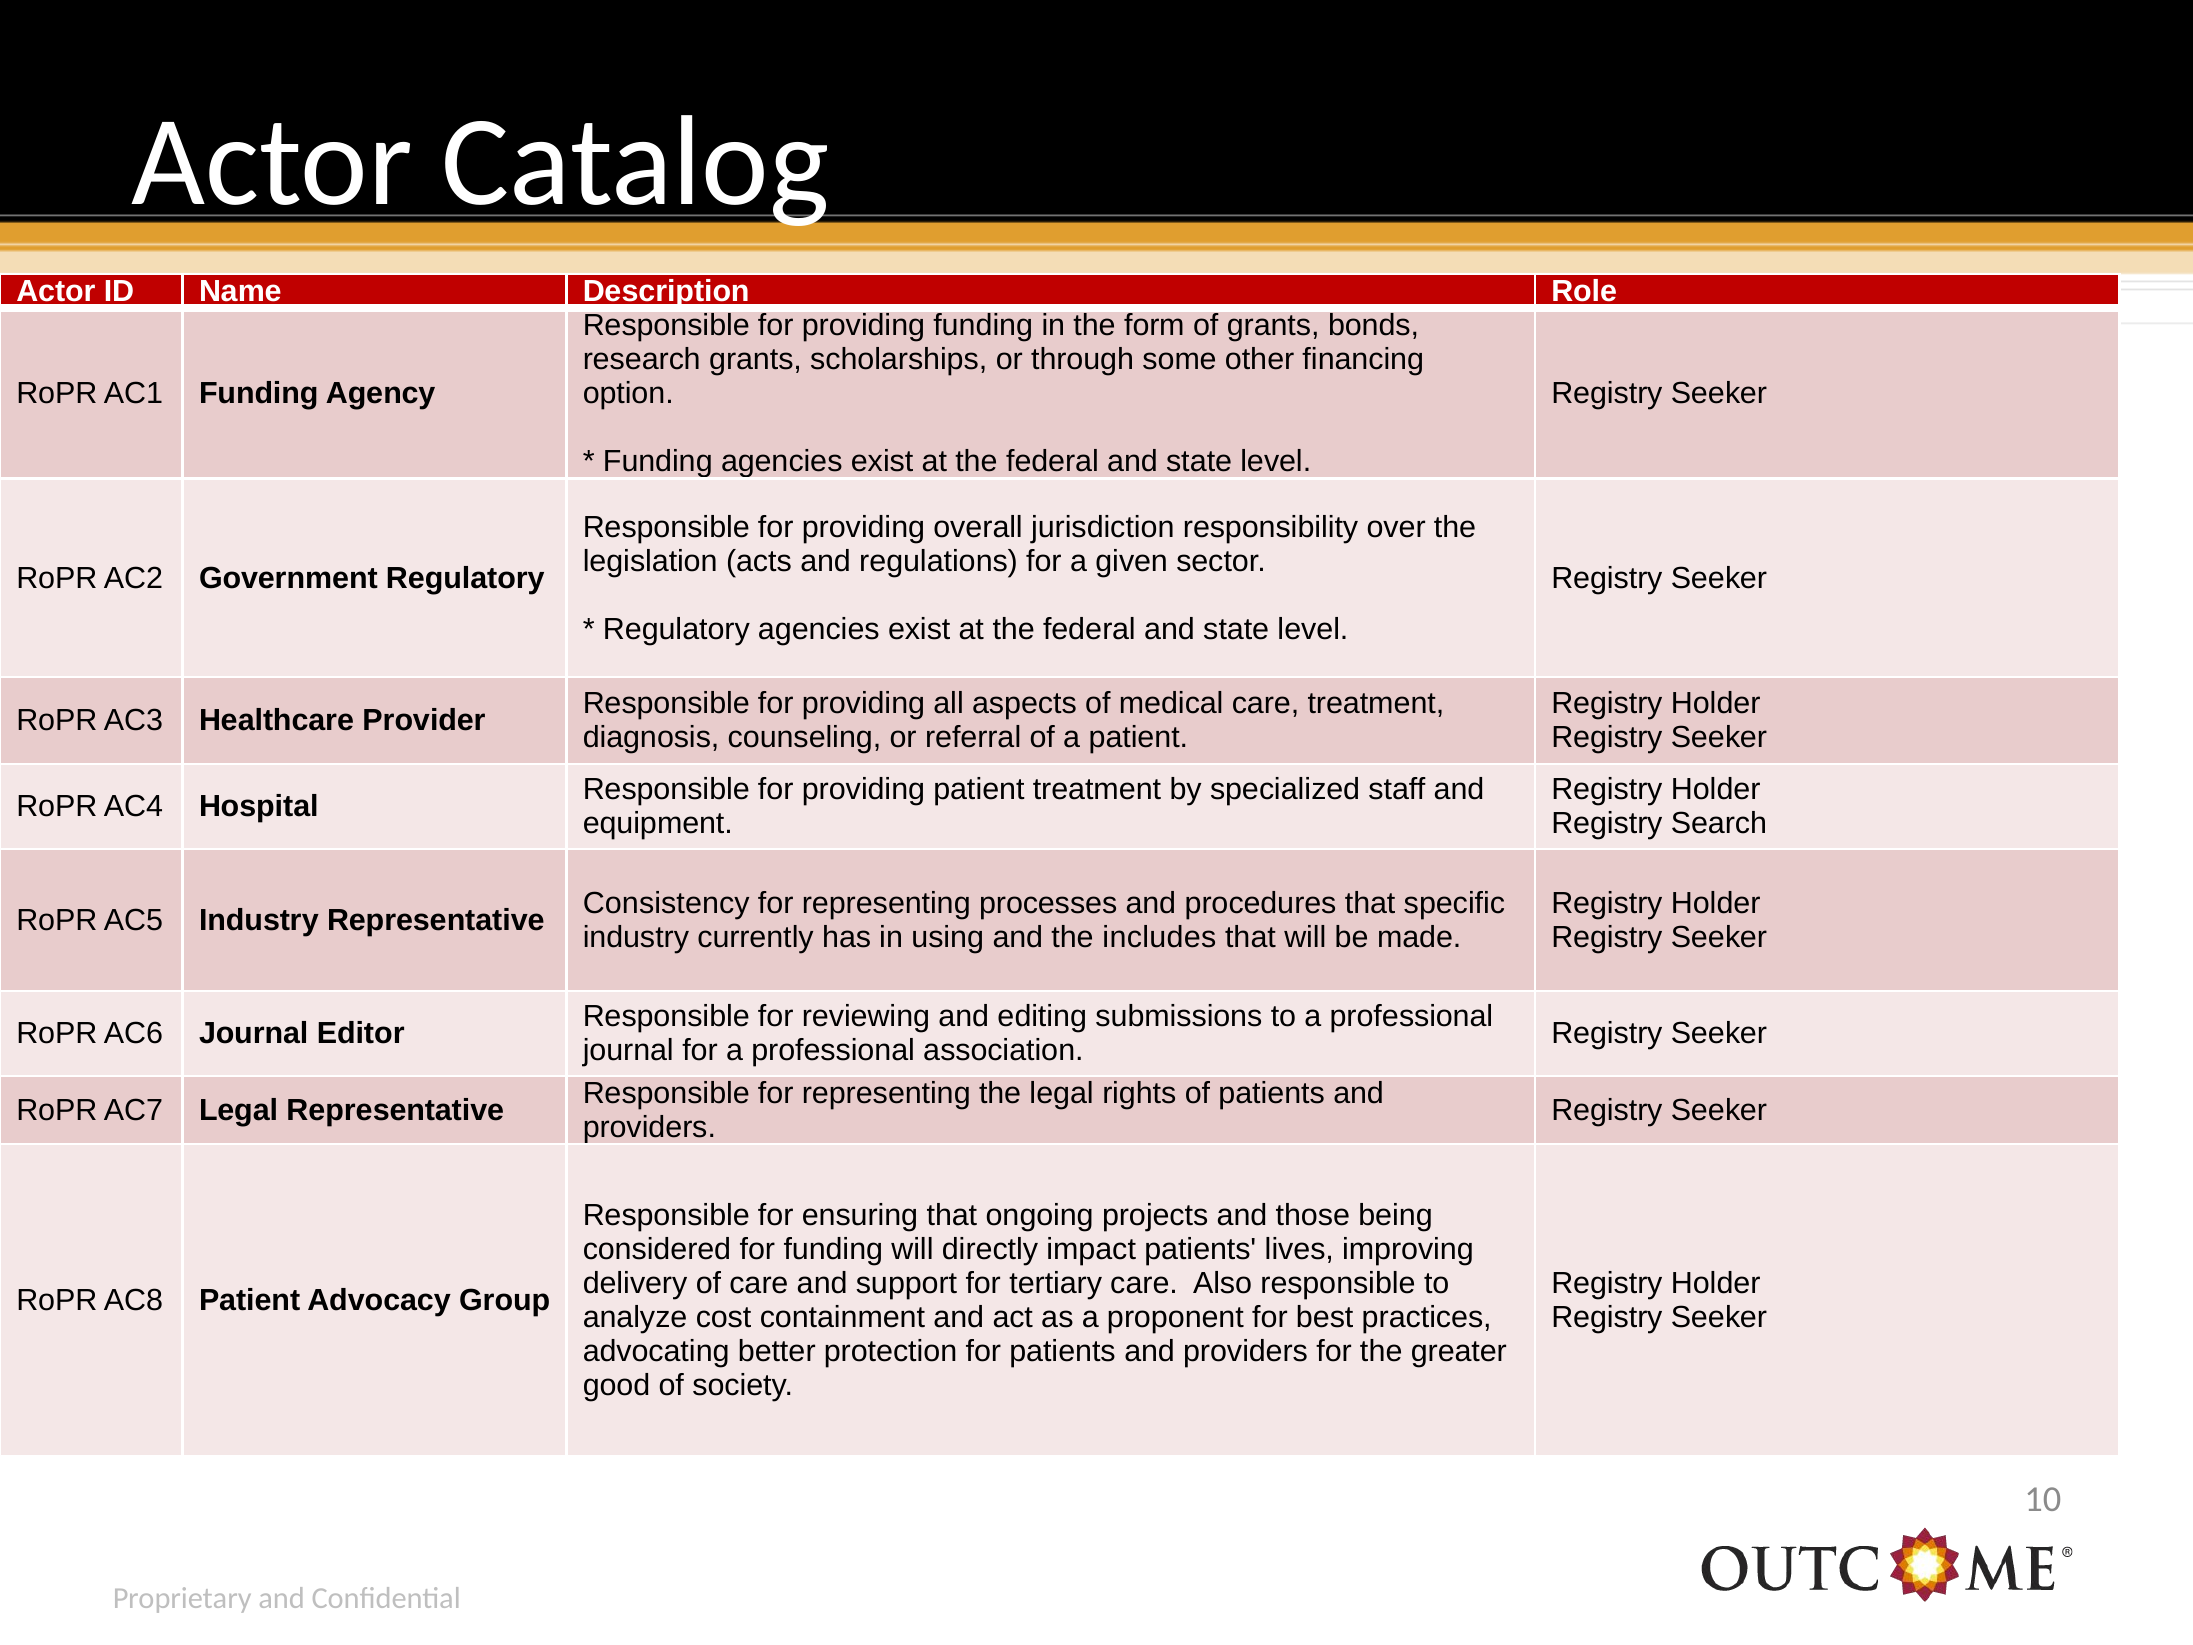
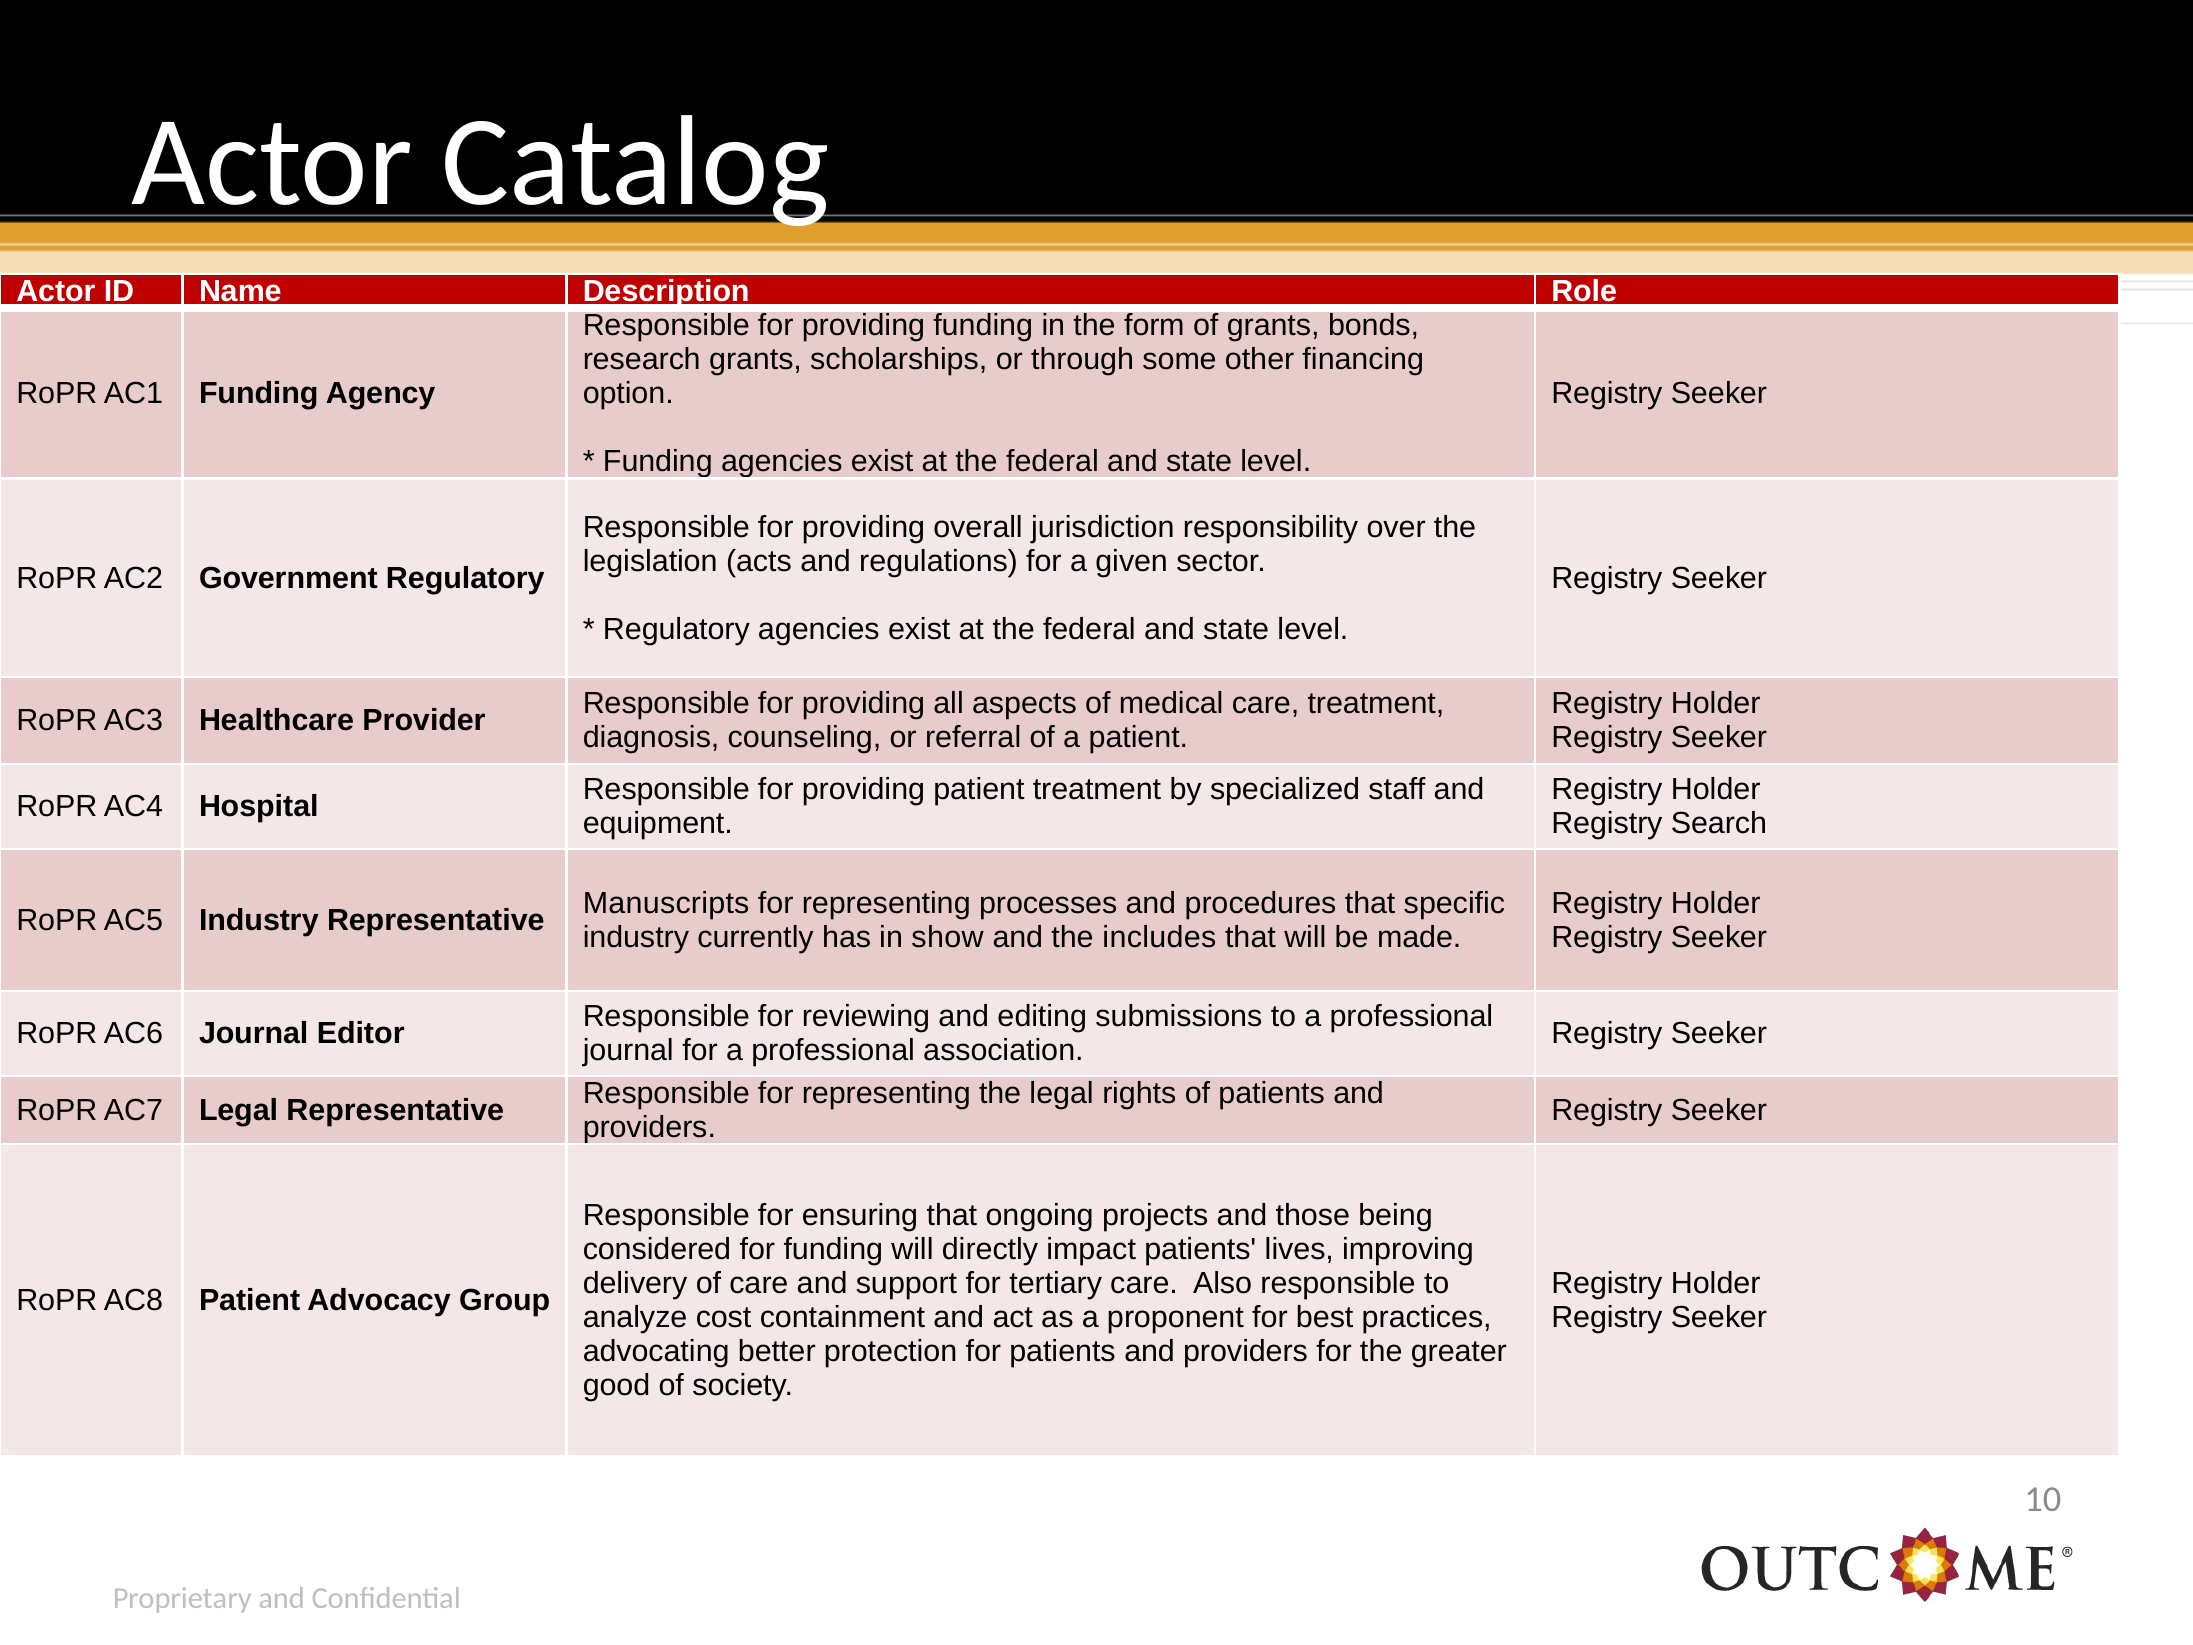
Consistency: Consistency -> Manuscripts (666, 903)
using: using -> show (947, 937)
